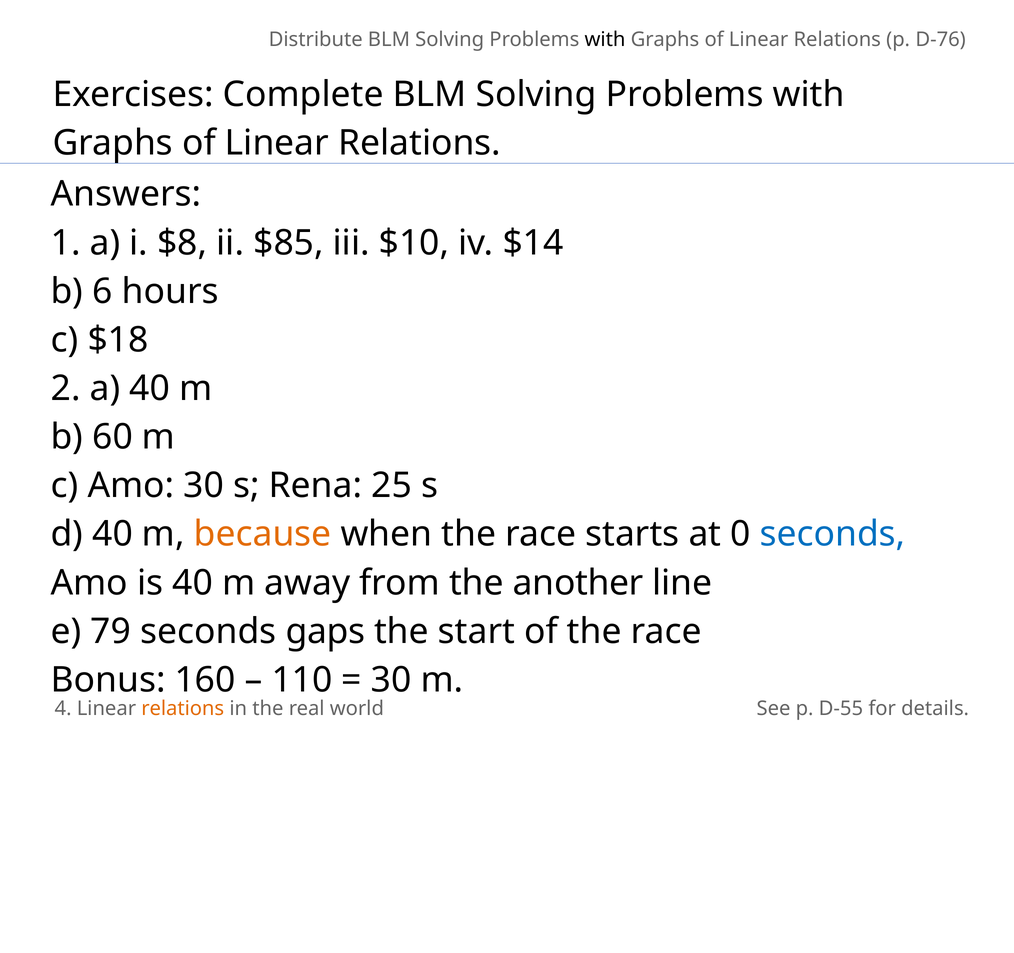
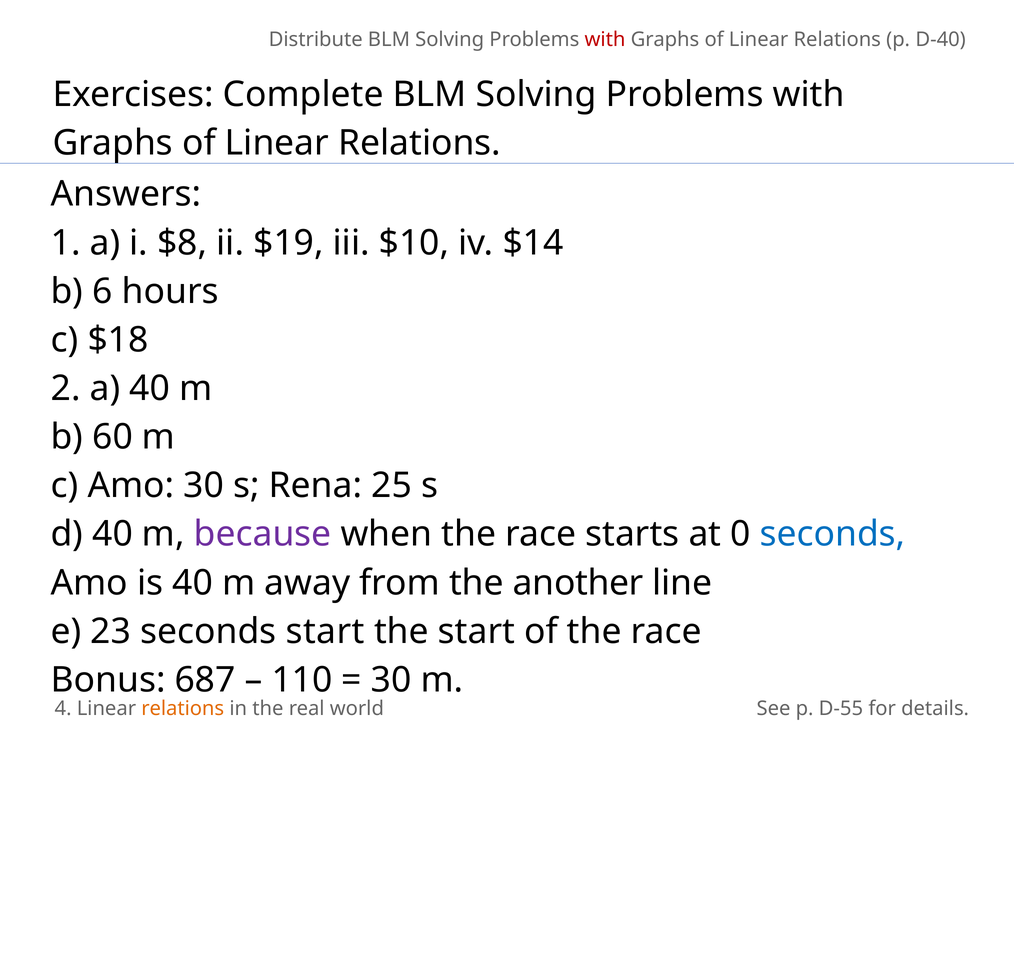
with colour: black -> red (605, 40)
D-76: D-76 -> D-40 (941, 40)
$85: $85 -> $19 (288, 243)
because colour: orange -> purple (263, 534)
79: 79 -> 23 (111, 631)
seconds gaps: gaps -> start (325, 631)
160: 160 -> 687 (205, 680)
